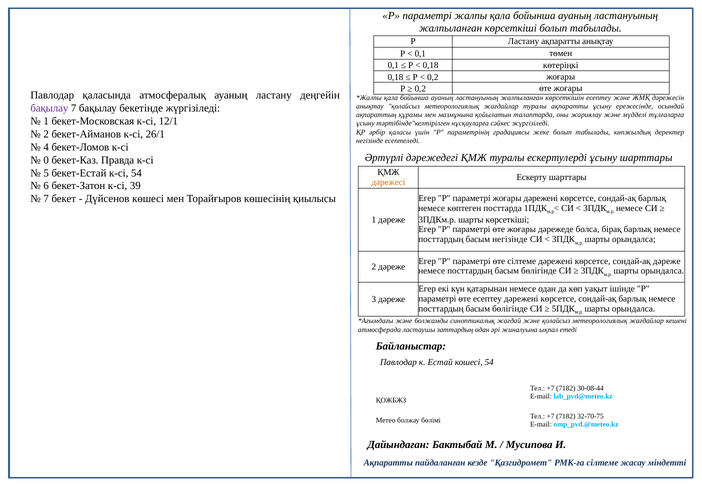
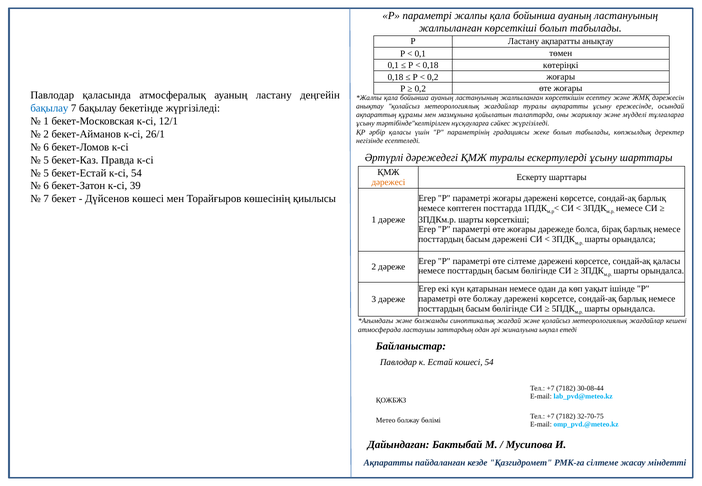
бақылау colour: purple -> blue (49, 108)
4: 4 -> 6 (46, 147)
0: 0 -> 5 (46, 160)
басым негізінде: негізінде -> дәрежені (510, 239)
сондай-ақ дәреже: дәреже -> қаласы (667, 261)
өте есептеу: есептеу -> болжау (487, 299)
